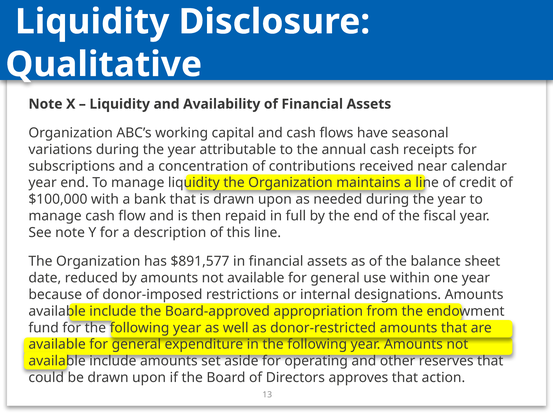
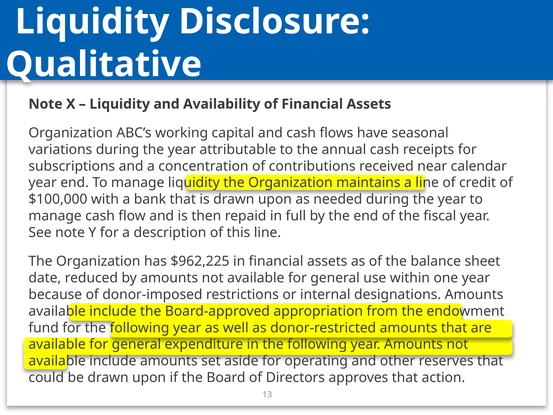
$891,577: $891,577 -> $962,225 (200, 261)
